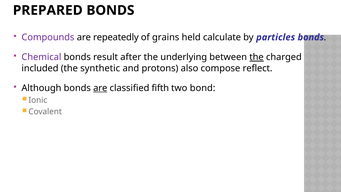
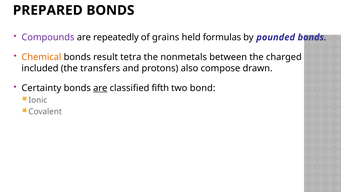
calculate: calculate -> formulas (222, 37)
particles: particles -> pounded (276, 37)
Chemical colour: purple -> orange (41, 57)
after: after -> tetra (131, 57)
underlying: underlying -> nonmetals (184, 57)
the underline: present -> none (257, 57)
synthetic: synthetic -> transfers (100, 68)
reflect: reflect -> drawn (258, 68)
Although: Although -> Certainty (41, 88)
